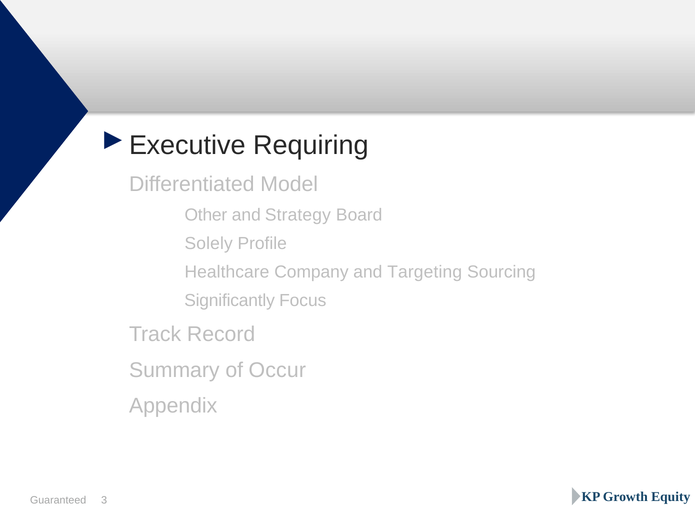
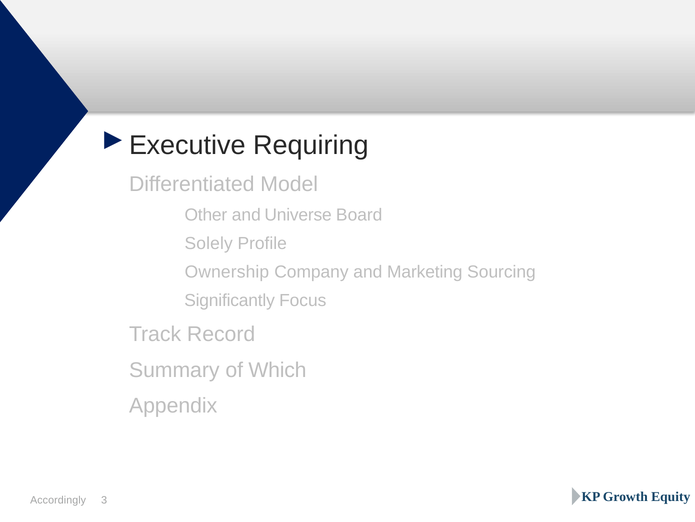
Strategy: Strategy -> Universe (298, 215)
Healthcare: Healthcare -> Ownership (227, 272)
Targeting: Targeting -> Marketing (425, 272)
Occur: Occur -> Which (277, 370)
Guaranteed: Guaranteed -> Accordingly (58, 500)
